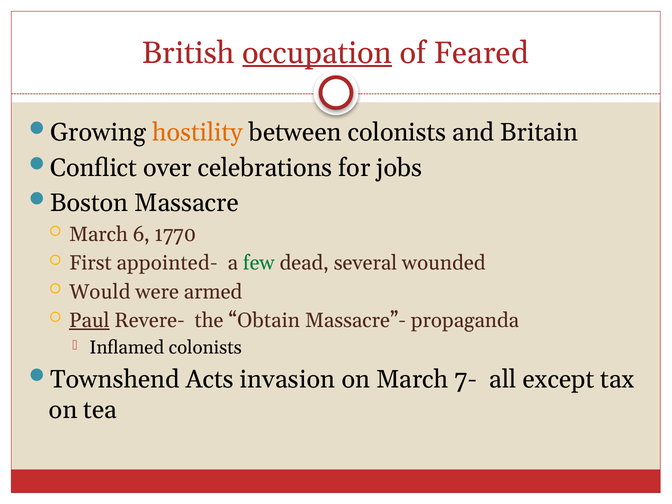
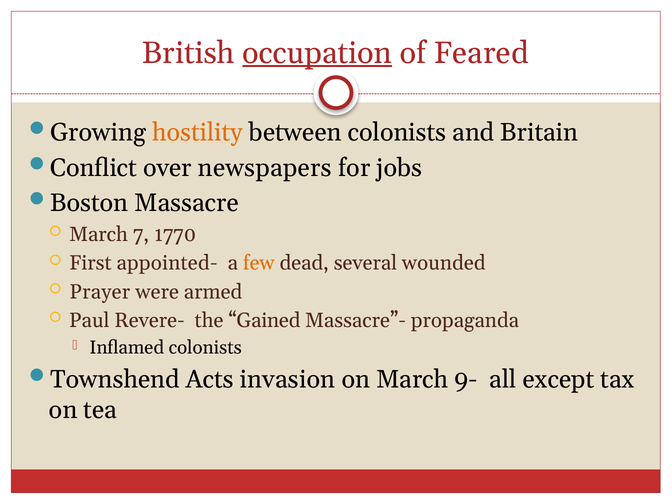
celebrations: celebrations -> newspapers (265, 168)
6: 6 -> 7 (141, 234)
few colour: green -> orange (259, 263)
Would: Would -> Prayer (100, 292)
Paul underline: present -> none (89, 320)
Obtain: Obtain -> Gained (264, 320)
7-: 7- -> 9- (466, 379)
